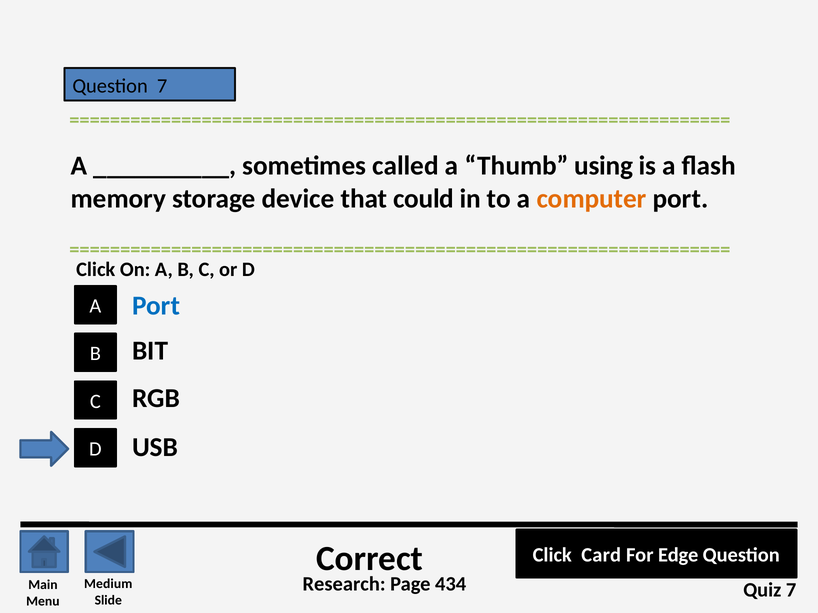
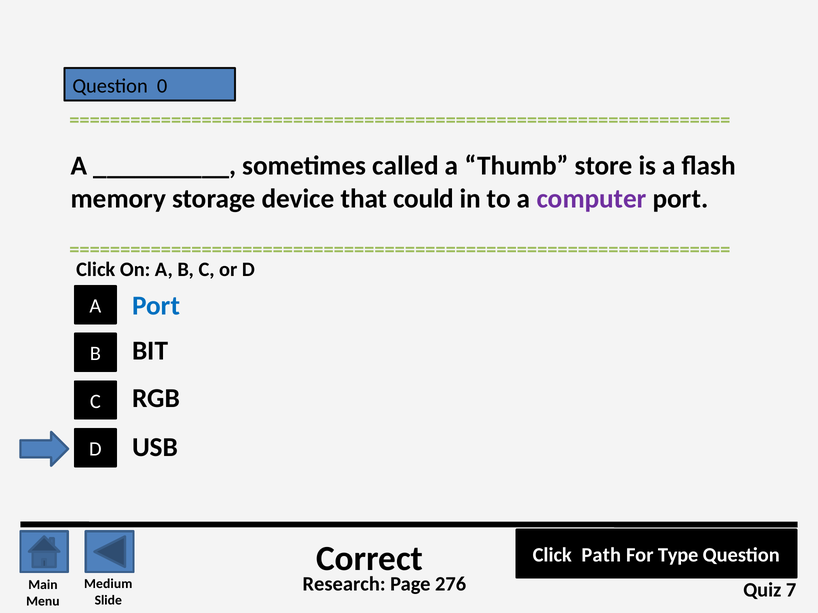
Question 7: 7 -> 0 (162, 86)
using: using -> store (604, 166)
computer colour: orange -> purple (592, 199)
Card: Card -> Path (601, 556)
Edge: Edge -> Type (678, 556)
434: 434 -> 276 (451, 585)
